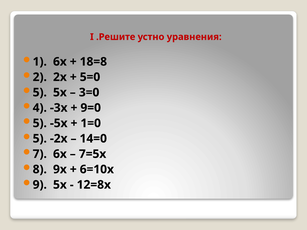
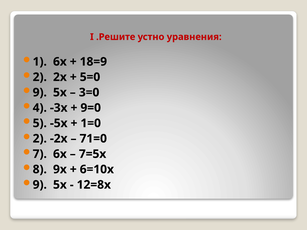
18=8: 18=8 -> 18=9 (93, 62)
5: 5 -> 9 (40, 93)
5: 5 -> 2 (40, 139)
14=0: 14=0 -> 71=0 (93, 139)
